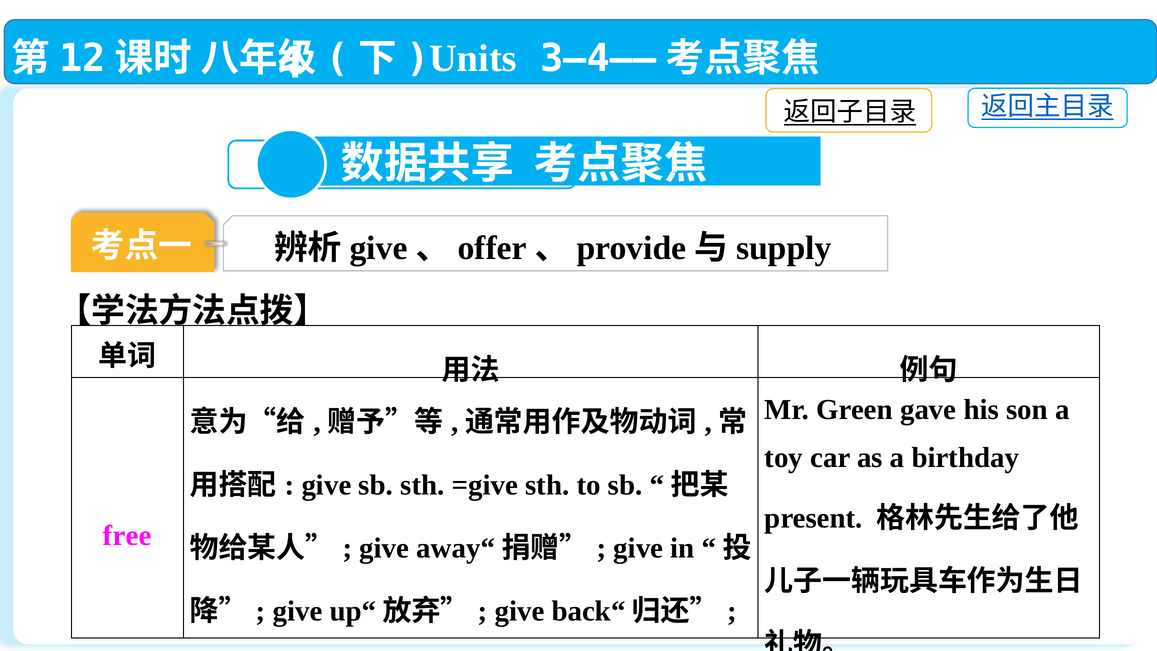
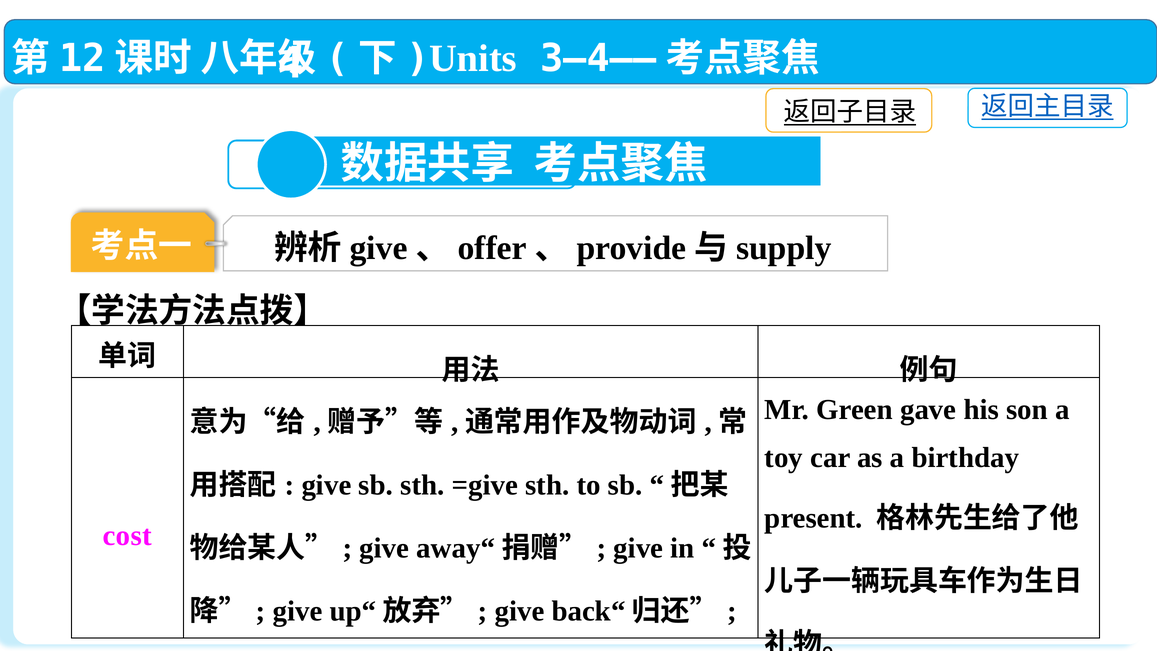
free: free -> cost (127, 535)
